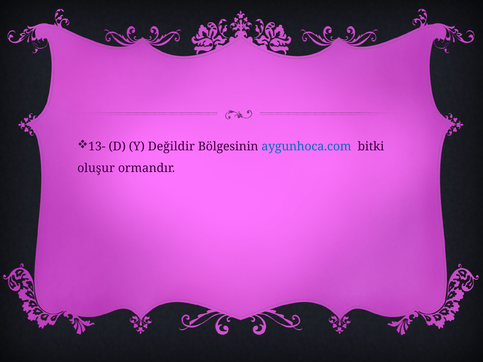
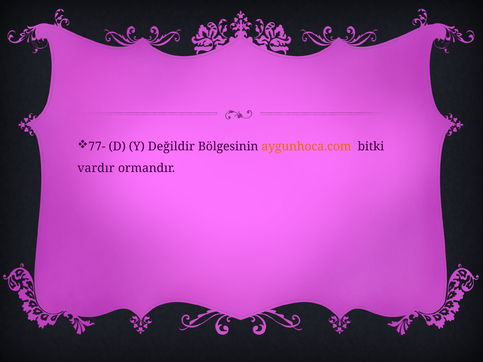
13-: 13- -> 77- (97, 147)
aygunhoca.com colour: blue -> orange (306, 147)
oluşur: oluşur -> vardır (96, 168)
